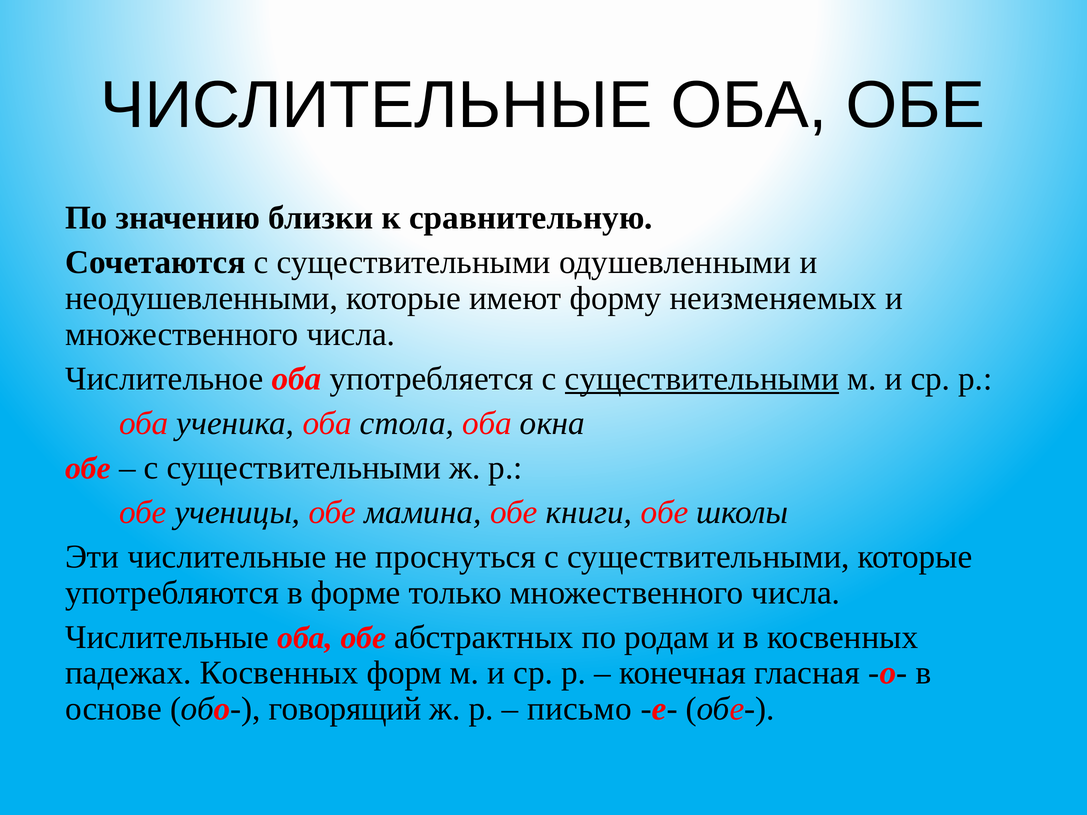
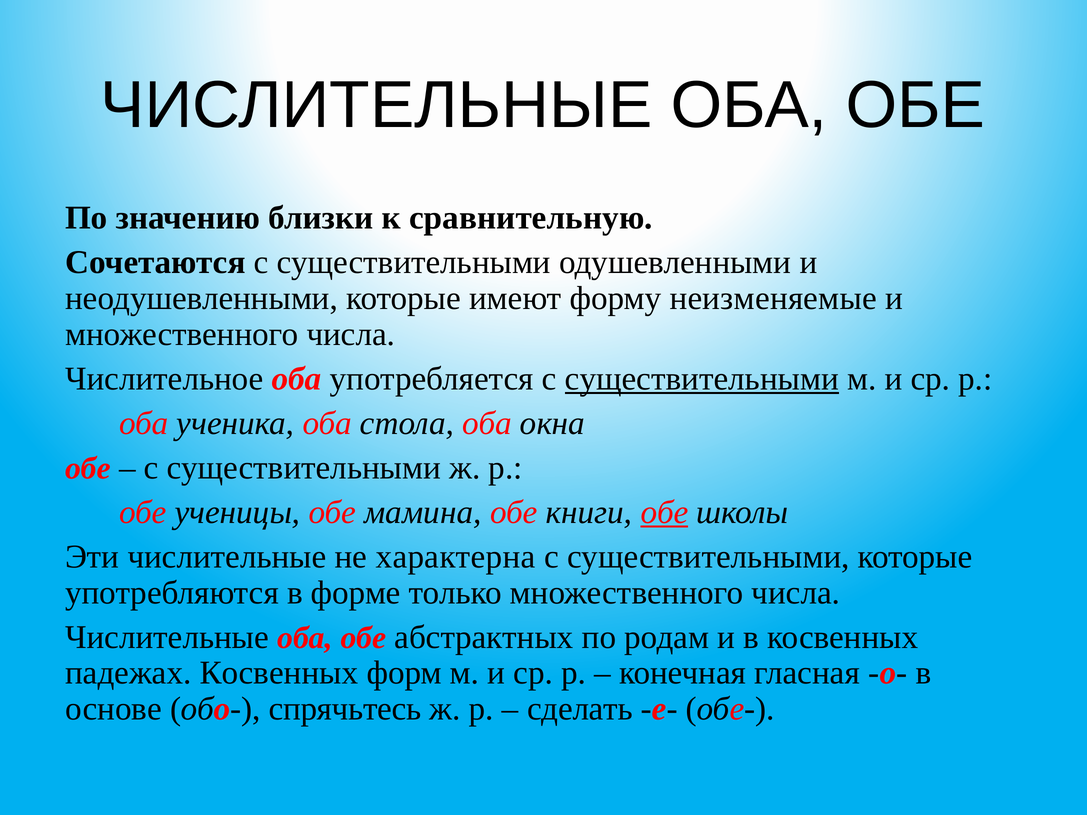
неизменяемых: неизменяемых -> неизменяемые (773, 298)
обе underline: none -> present (664, 512)
проснуться: проснуться -> характерна (456, 557)
говорящий: говорящий -> спрячьтесь (345, 709)
письмо: письмо -> сделать (580, 709)
